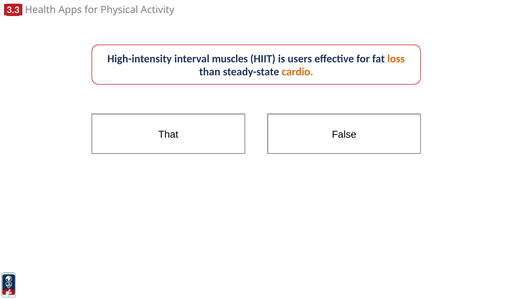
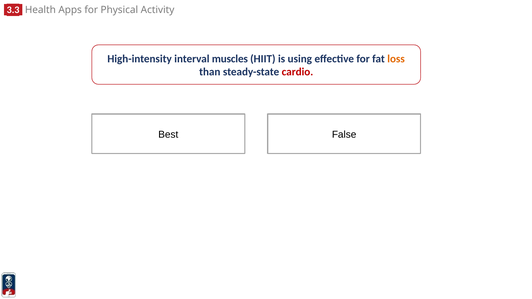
users: users -> using (300, 59)
cardio colour: orange -> red (297, 72)
That: That -> Best (168, 135)
